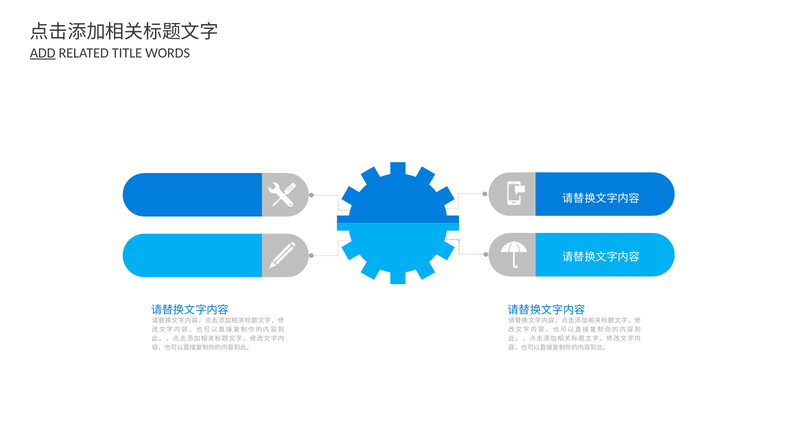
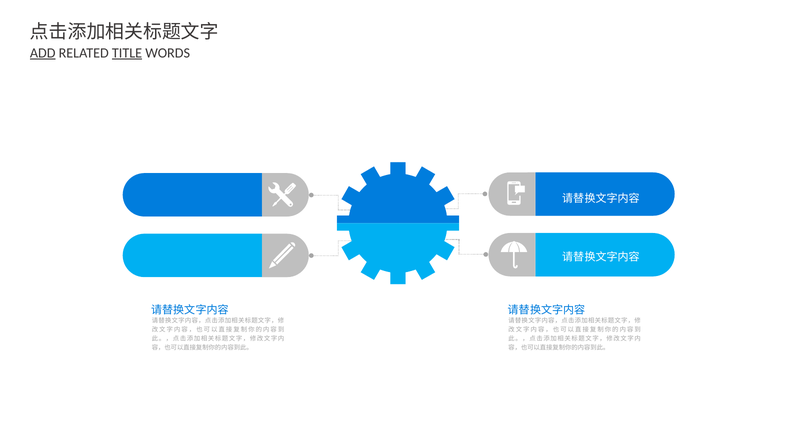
TITLE underline: none -> present (127, 53)
